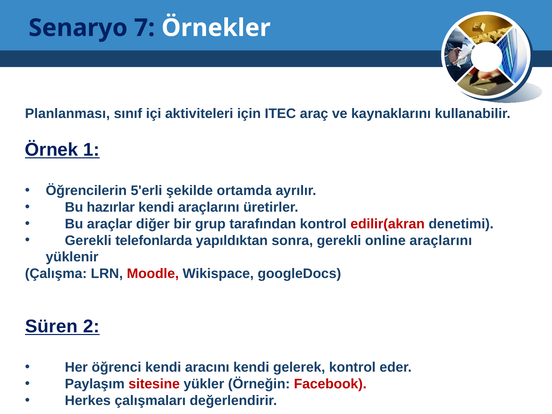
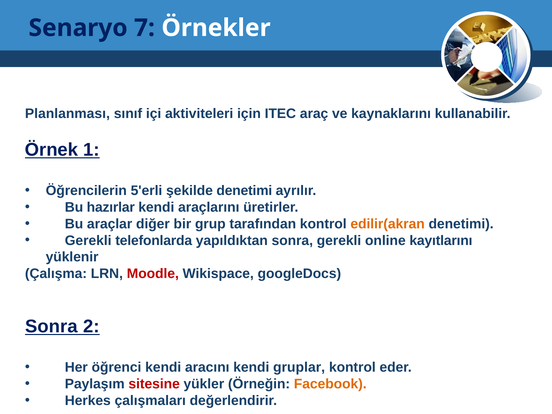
şekilde ortamda: ortamda -> denetimi (244, 191)
edilir(akran colour: red -> orange (388, 224)
online araçlarını: araçlarını -> kayıtlarını (441, 240)
Süren: Süren -> Sonra (51, 326)
gelerek: gelerek -> gruplar (299, 367)
Facebook colour: red -> orange (330, 384)
